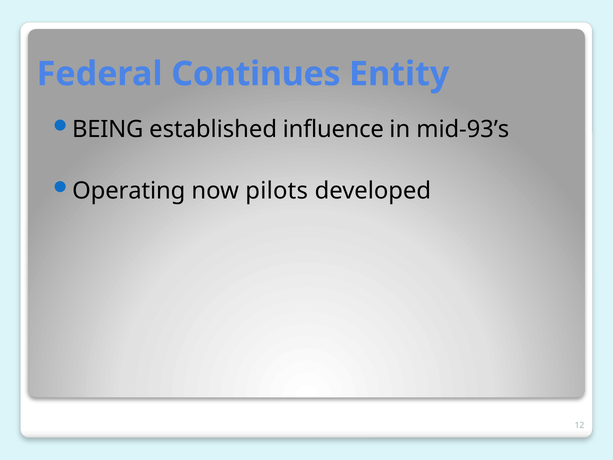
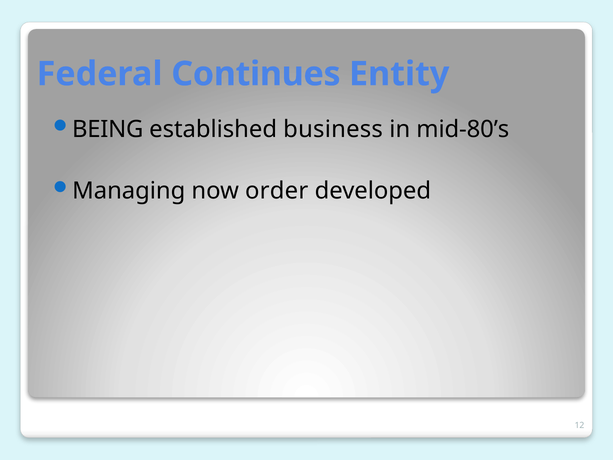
influence: influence -> business (333, 129)
mid-93’s: mid-93’s -> mid-80’s (463, 129)
Operating: Operating -> Managing (129, 191)
pilots: pilots -> order (277, 191)
